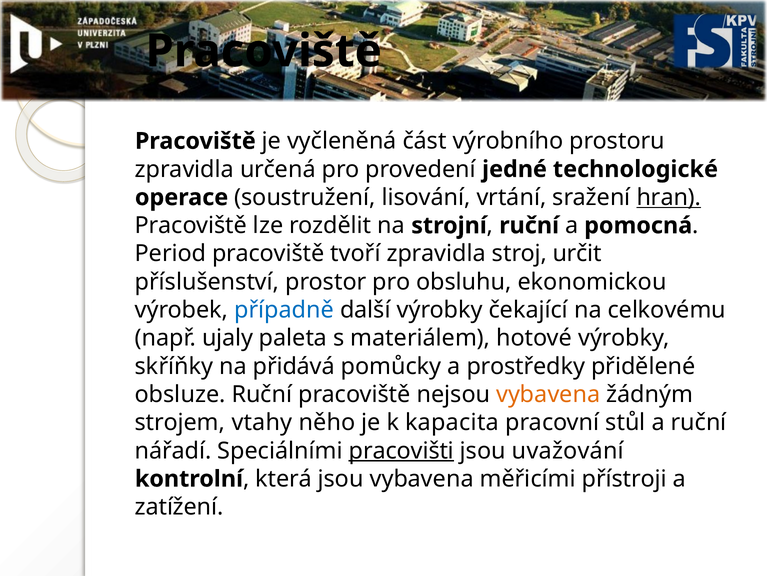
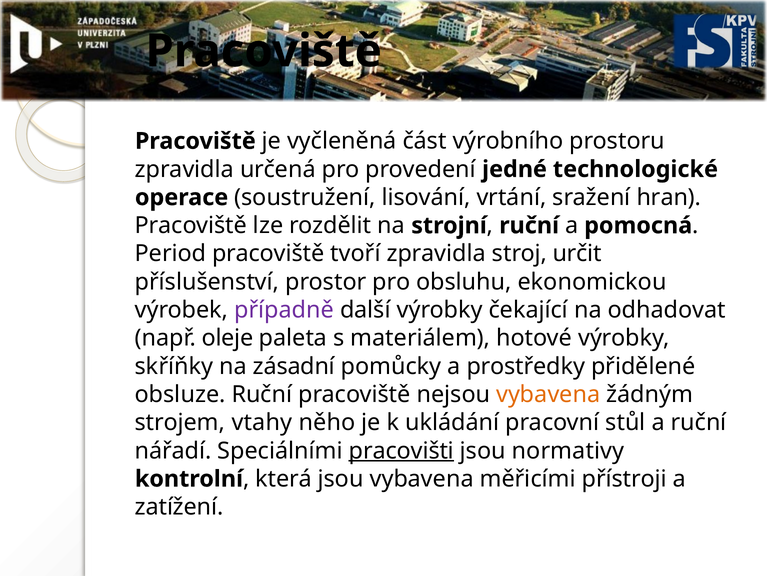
hran underline: present -> none (669, 197)
případně colour: blue -> purple (284, 310)
celkovému: celkovému -> odhadovat (667, 310)
ujaly: ujaly -> oleje (228, 338)
přidává: přidává -> zásadní (294, 366)
kapacita: kapacita -> ukládání (452, 422)
uvažování: uvažování -> normativy (568, 450)
